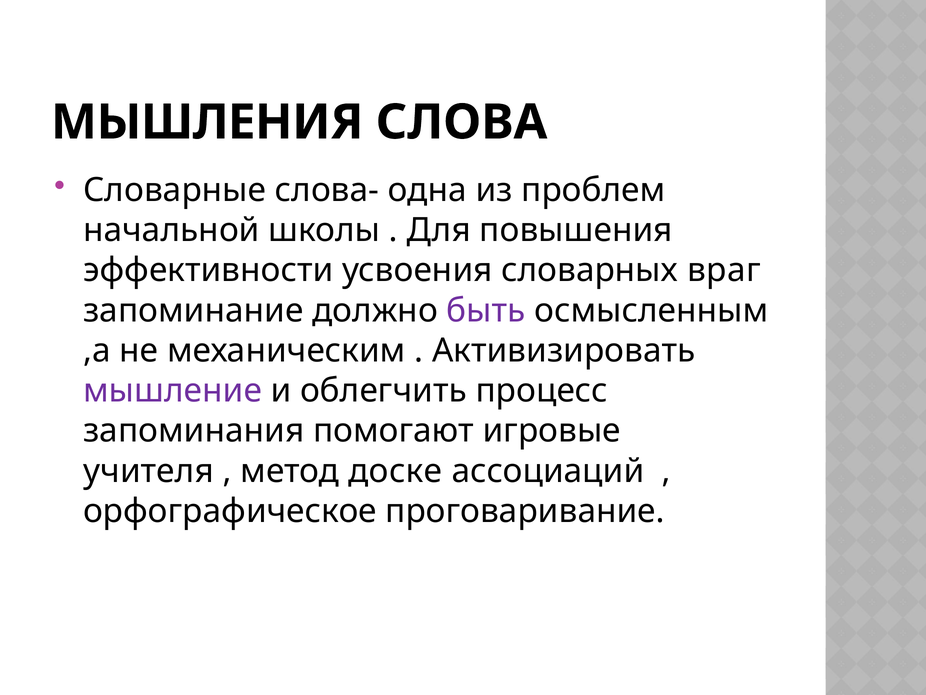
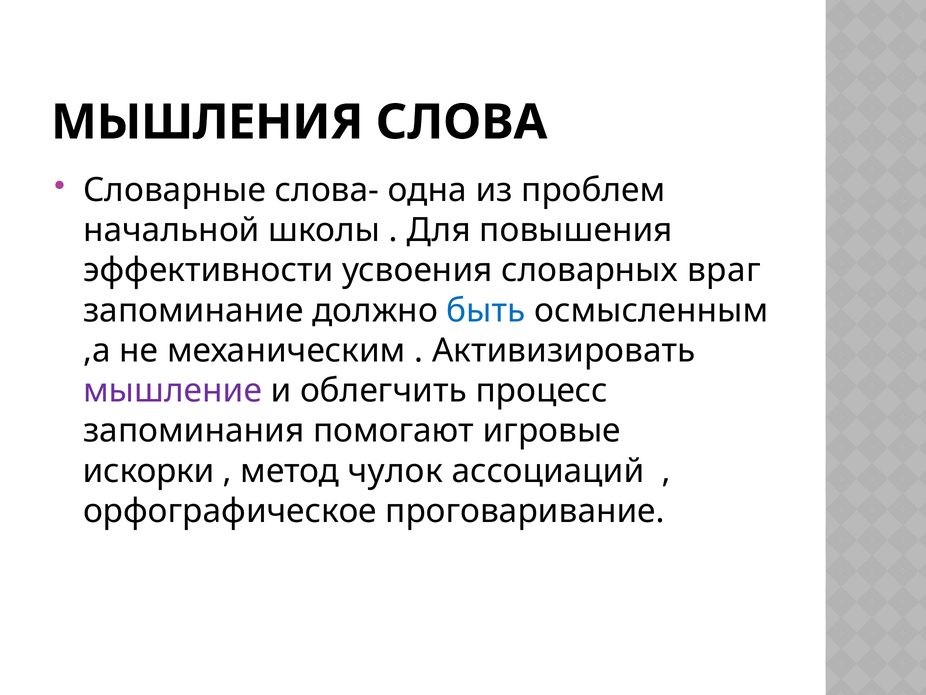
быть colour: purple -> blue (486, 310)
учителя: учителя -> искорки (149, 471)
доске: доске -> чулок (395, 471)
